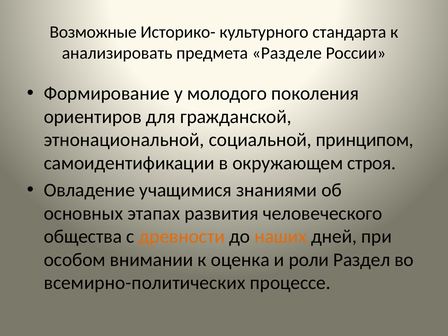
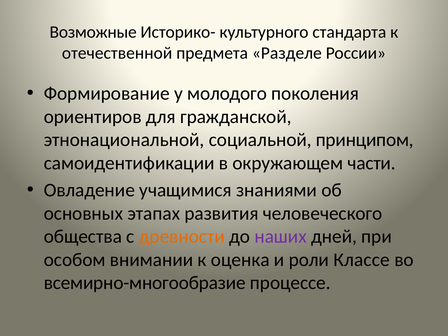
анализировать: анализировать -> отечественной (117, 53)
строя: строя -> части (372, 163)
наших colour: orange -> purple (281, 237)
Раздел: Раздел -> Классе (362, 260)
всемирно-политических: всемирно-политических -> всемирно-многообразие (145, 283)
